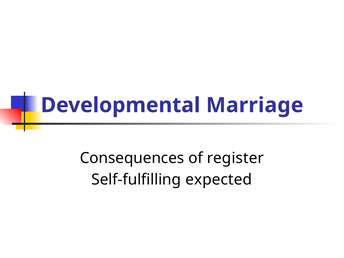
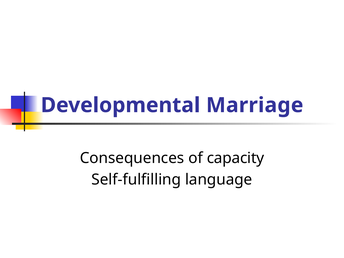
register: register -> capacity (235, 158)
expected: expected -> language (219, 180)
